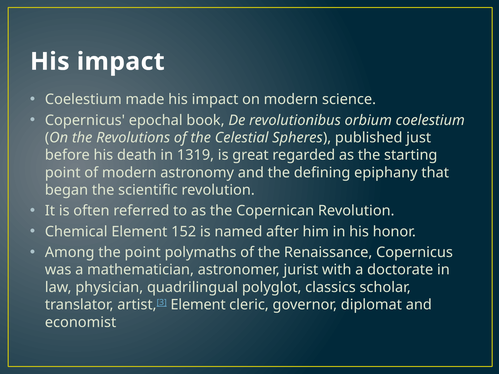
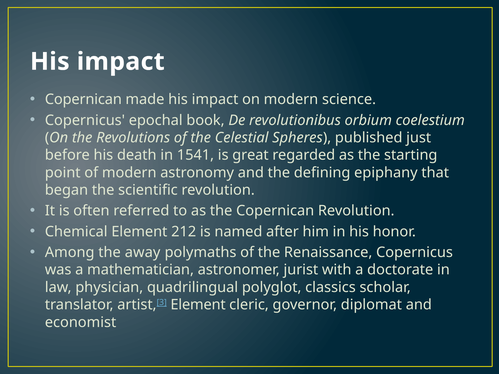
Coelestium: Coelestium -> Copernican (83, 100)
1319: 1319 -> 1541 (195, 155)
152: 152 -> 212 (184, 232)
the point: point -> away (143, 253)
